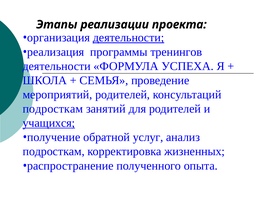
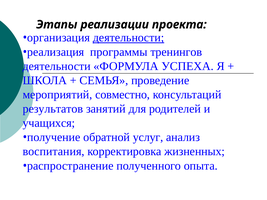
мероприятий родителей: родителей -> совместно (123, 95)
подросткам: подросткам -> результатов (53, 109)
учащихся underline: present -> none (49, 123)
подросткам: подросткам -> воспитания (54, 152)
